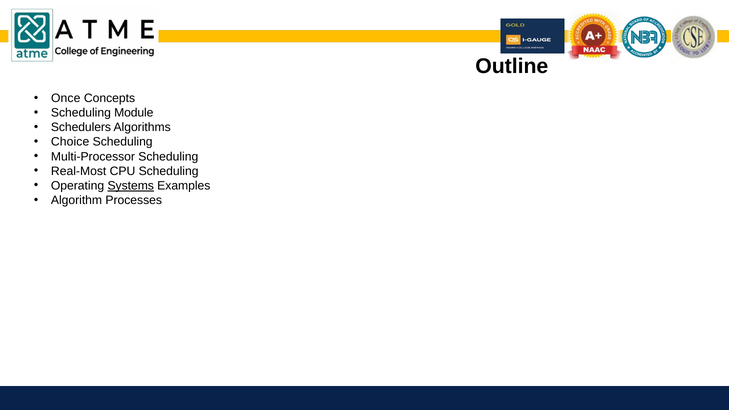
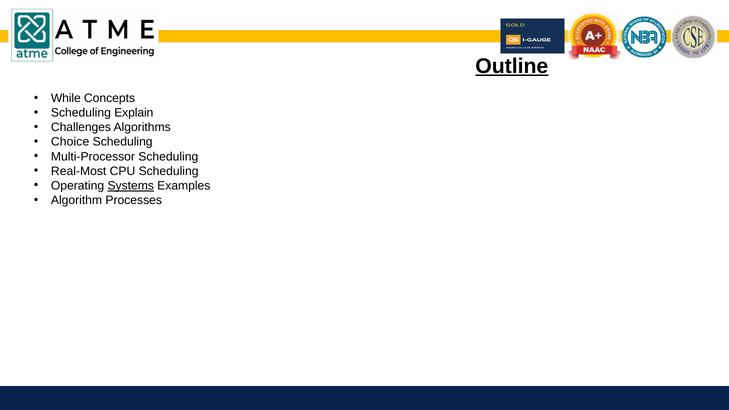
Outline underline: none -> present (512, 66)
Once: Once -> While (66, 98)
Module: Module -> Explain (134, 113)
Schedulers: Schedulers -> Challenges (81, 127)
